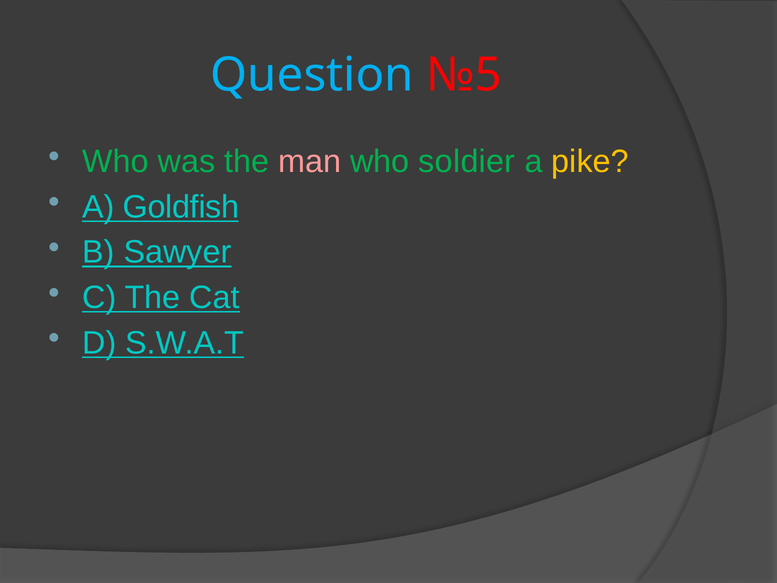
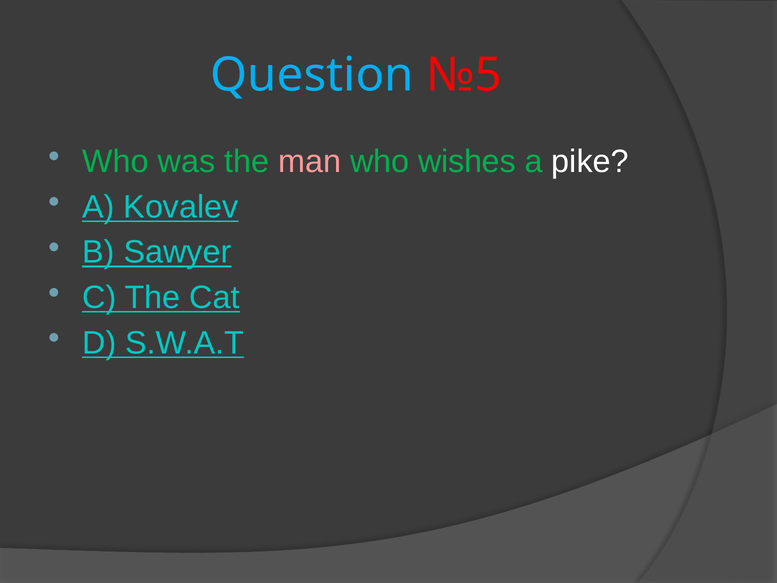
soldier: soldier -> wishes (467, 161)
pike colour: yellow -> white (590, 161)
Goldfish: Goldfish -> Kovalev (181, 207)
